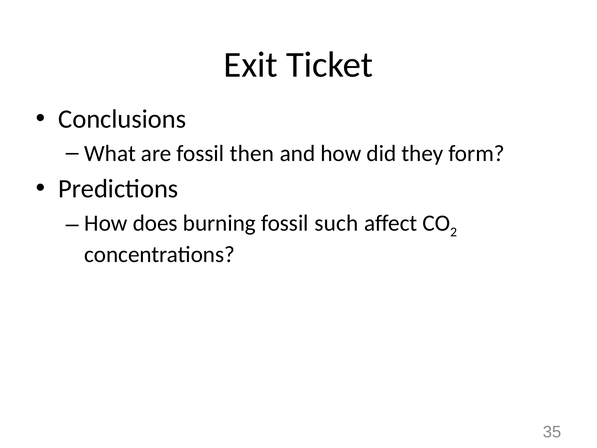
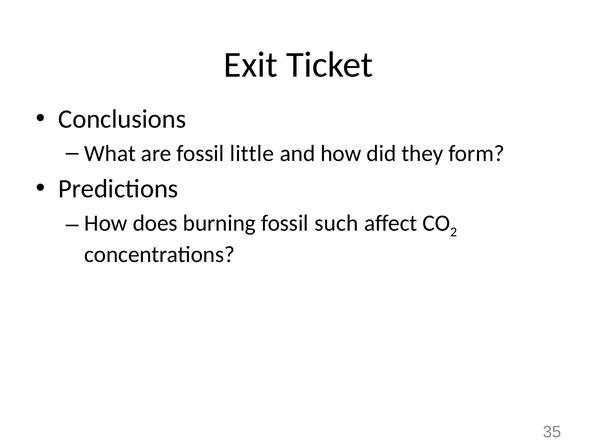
then: then -> little (252, 153)
